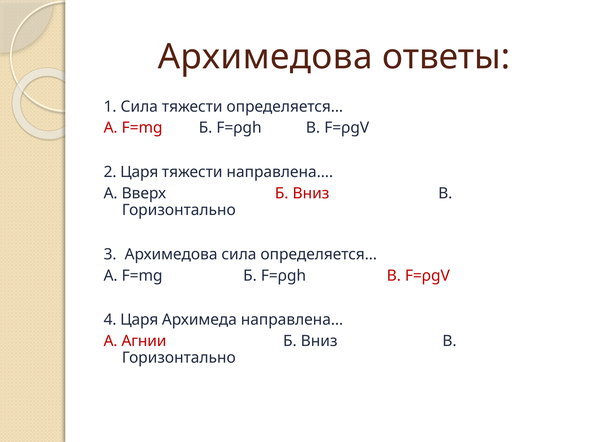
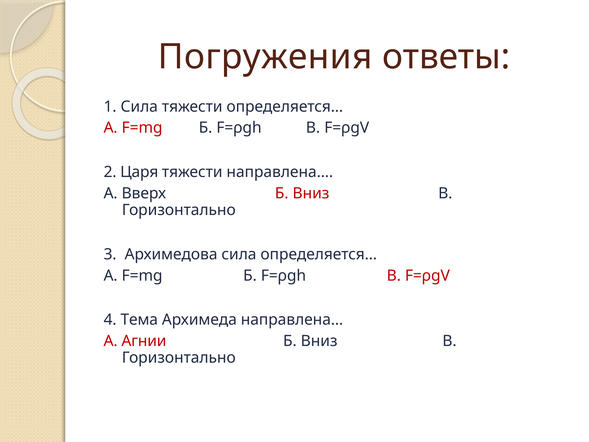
Архимедова: Архимедова -> Погружения (265, 57)
4 Царя: Царя -> Тема (139, 320)
